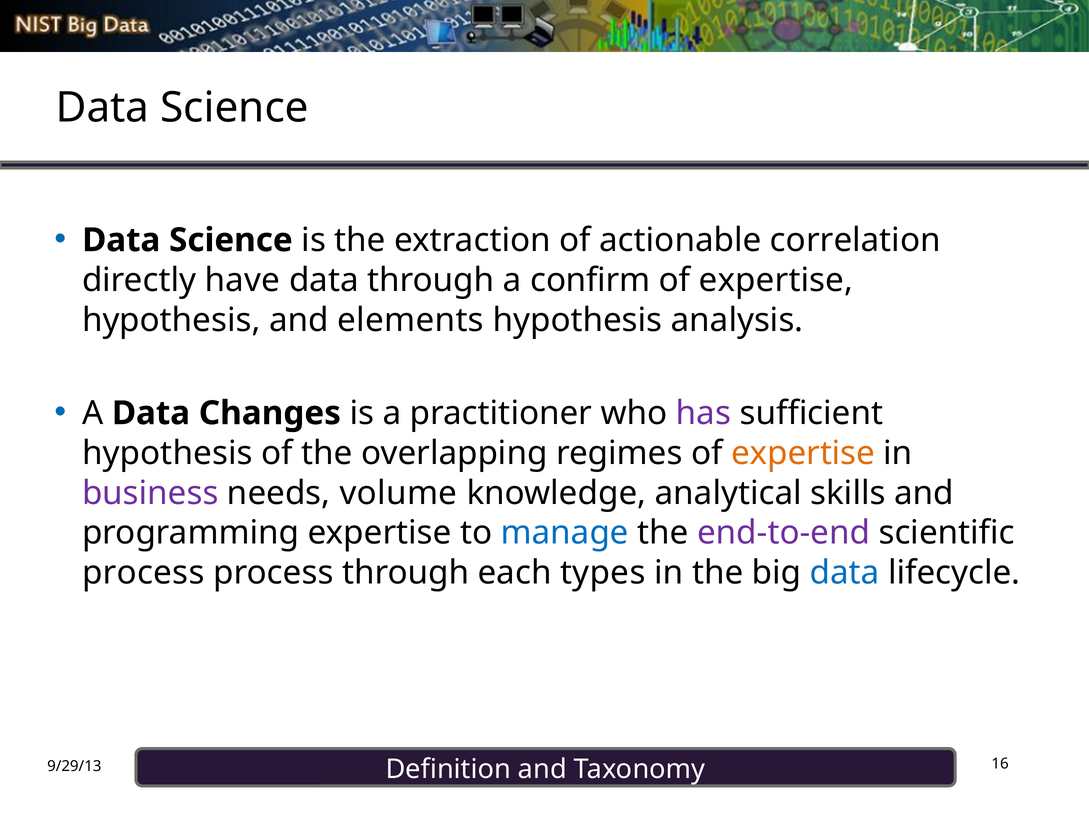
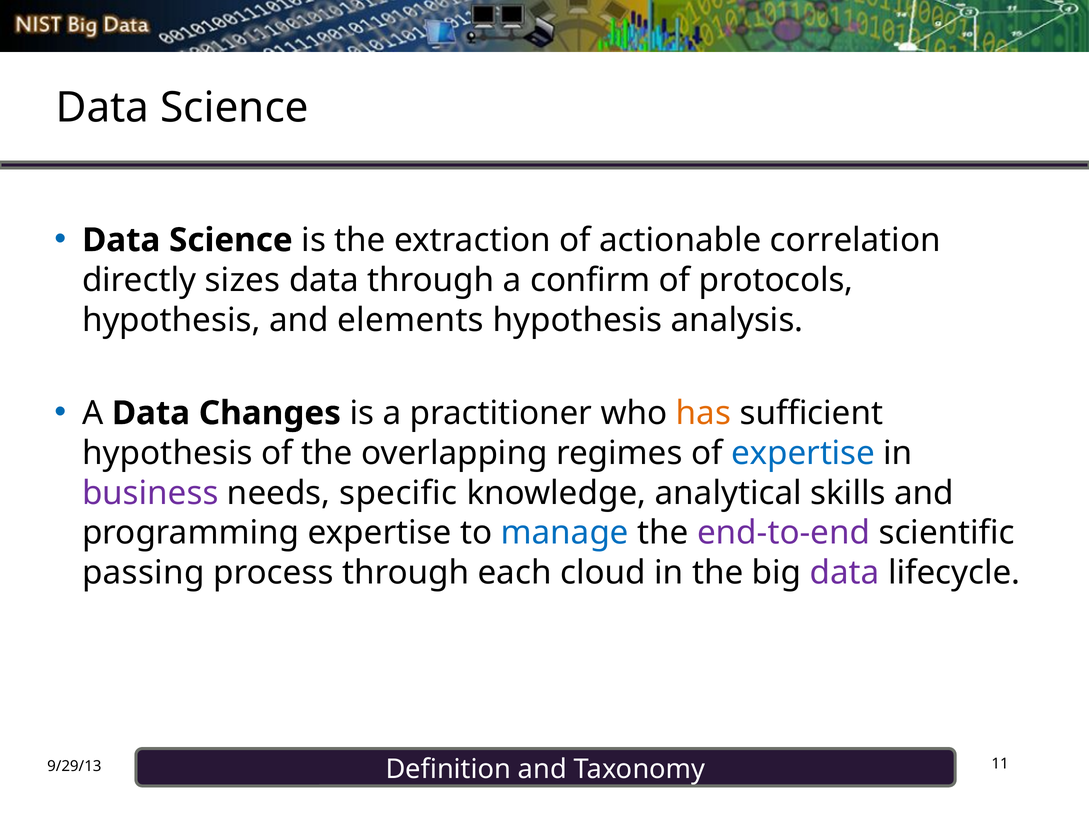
have: have -> sizes (243, 280)
expertise: expertise -> protocols (776, 280)
has colour: purple -> orange (704, 413)
expertise colour: orange -> blue (803, 453)
volume: volume -> specific (398, 493)
process: process -> passing (143, 573)
types: types -> cloud (603, 573)
data colour: blue -> purple (845, 573)
16: 16 -> 11 (1000, 764)
